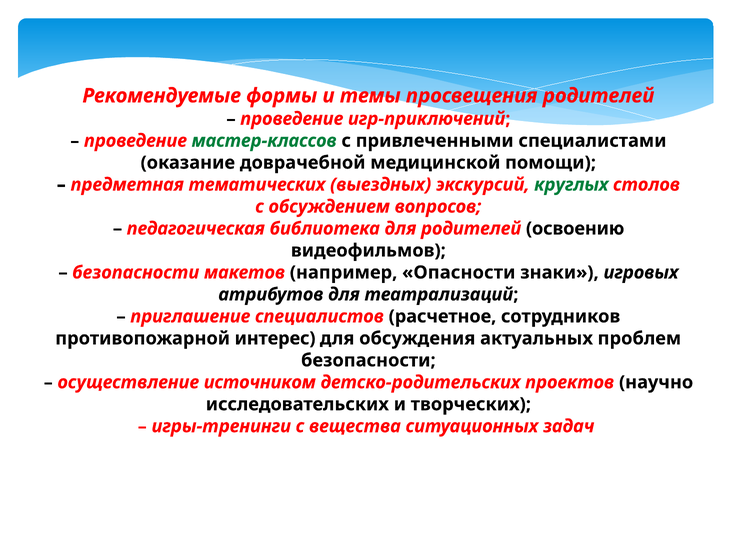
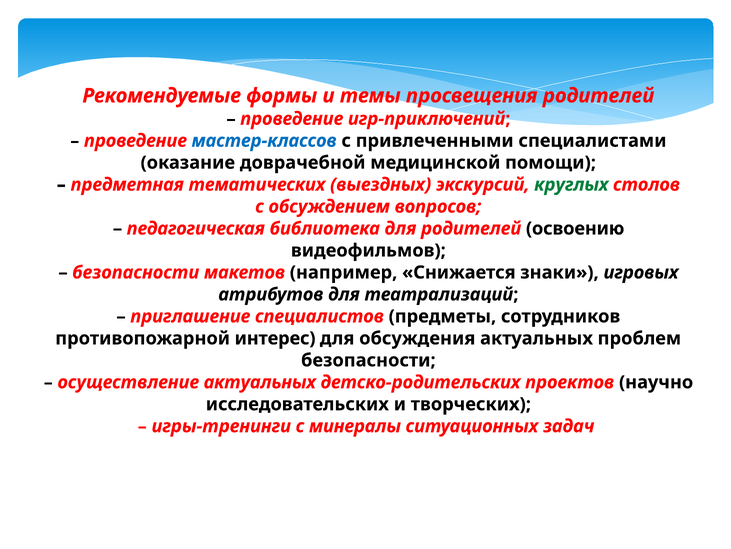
мастер-классов colour: green -> blue (264, 141)
Опасности: Опасности -> Снижается (459, 272)
расчетное: расчетное -> предметы (442, 316)
осуществление источником: источником -> актуальных (260, 382)
вещества: вещества -> минералы (355, 426)
